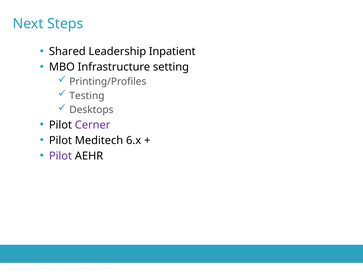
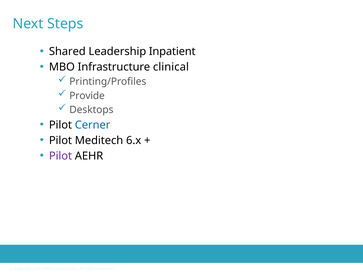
setting: setting -> clinical (171, 67)
Testing: Testing -> Provide (87, 96)
Cerner colour: purple -> blue (93, 125)
